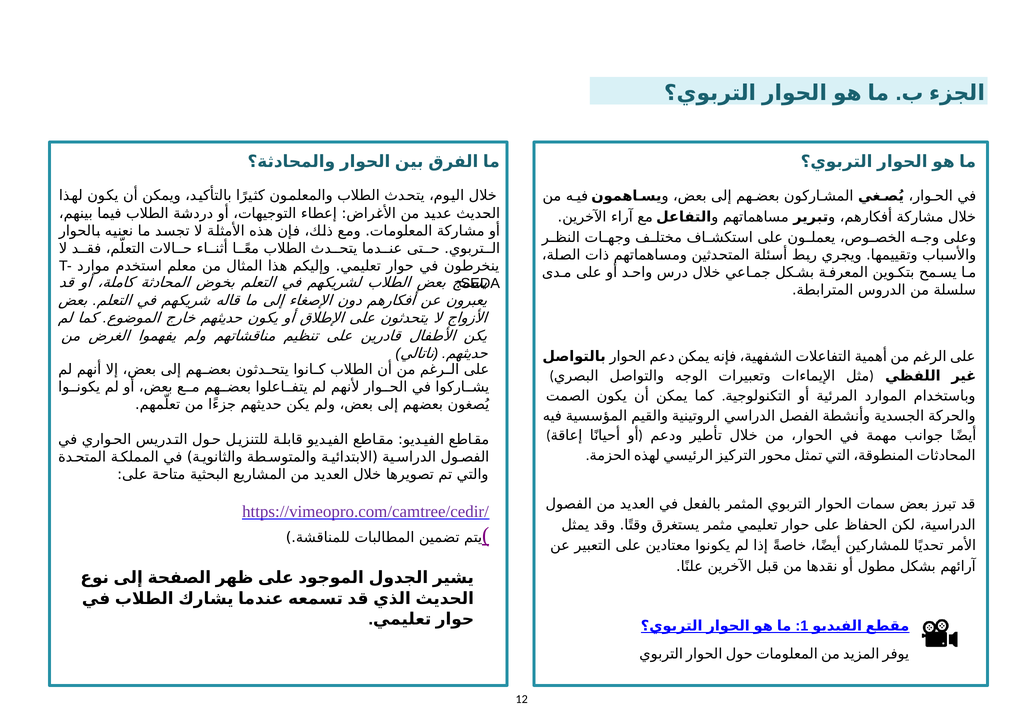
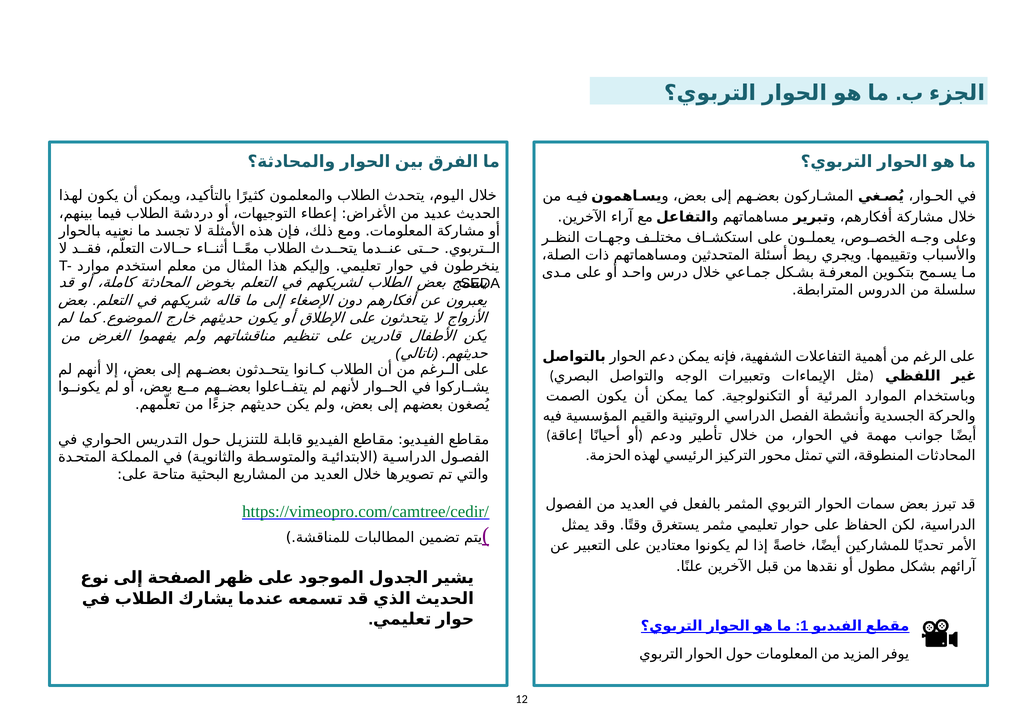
https://vimeopro.com/camtree/cedir/ colour: purple -> green (365, 512)
